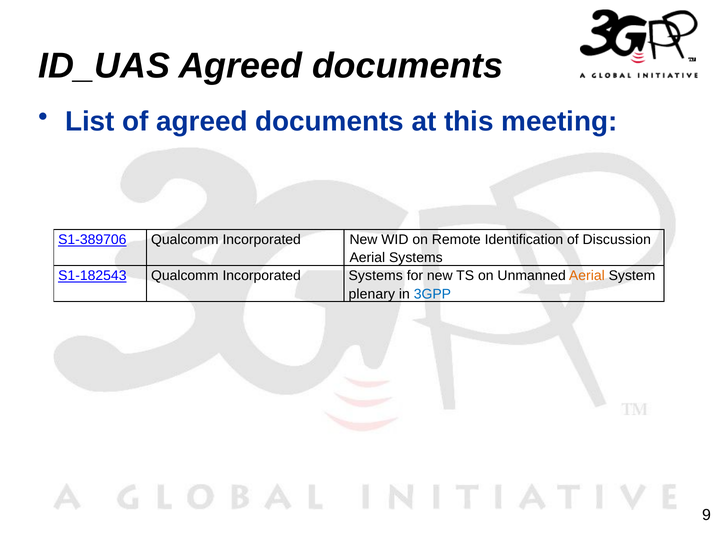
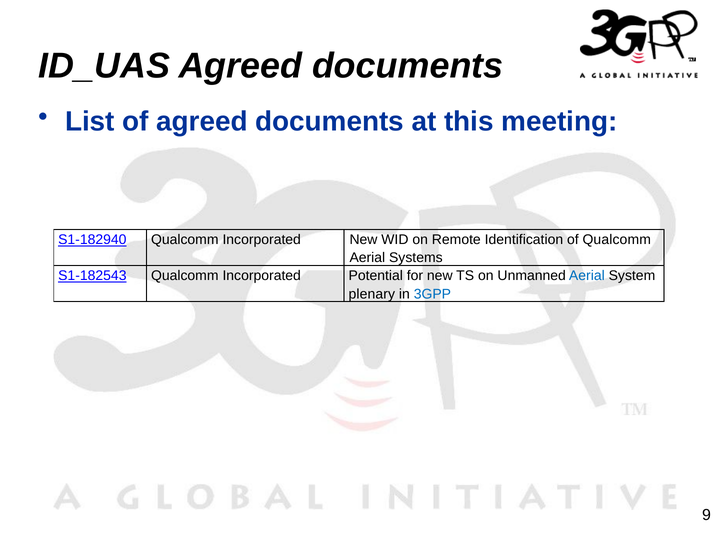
S1-389706: S1-389706 -> S1-182940 (92, 240)
of Discussion: Discussion -> Qualcomm (617, 240)
Incorporated Systems: Systems -> Potential (376, 276)
Aerial colour: orange -> blue (587, 276)
